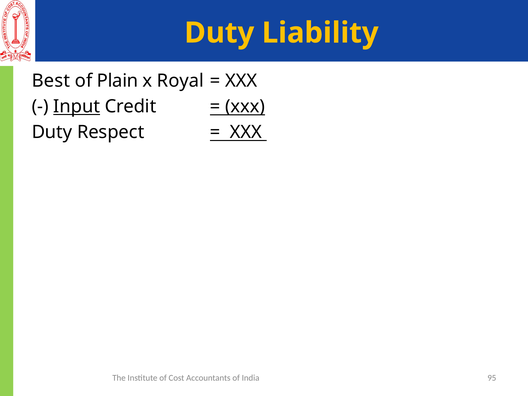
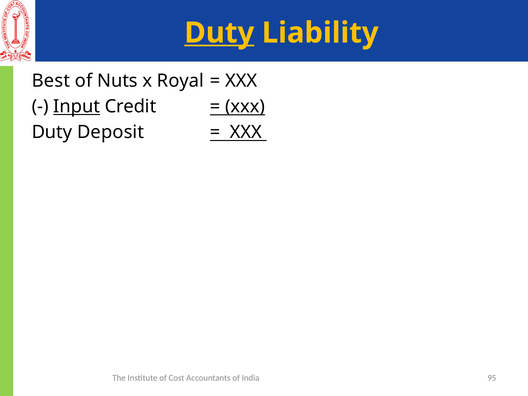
Duty underline: none -> present (219, 33)
Plain: Plain -> Nuts (117, 81)
Respect: Respect -> Deposit (111, 132)
